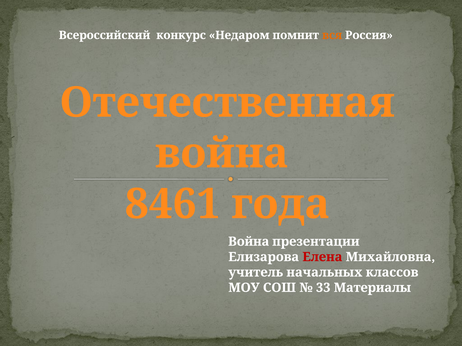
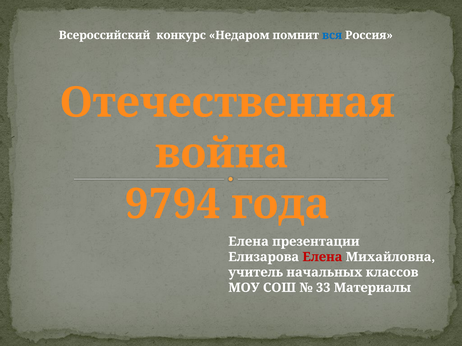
вся colour: orange -> blue (332, 35)
8461: 8461 -> 9794 (173, 204)
Война: Война -> Елена (249, 242)
